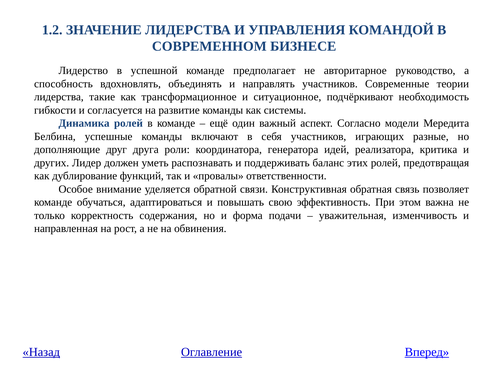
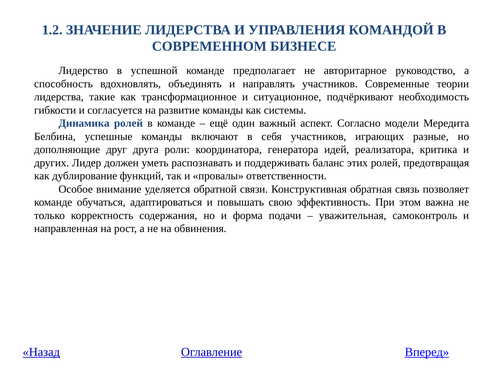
изменчивость: изменчивость -> самоконтроль (425, 216)
